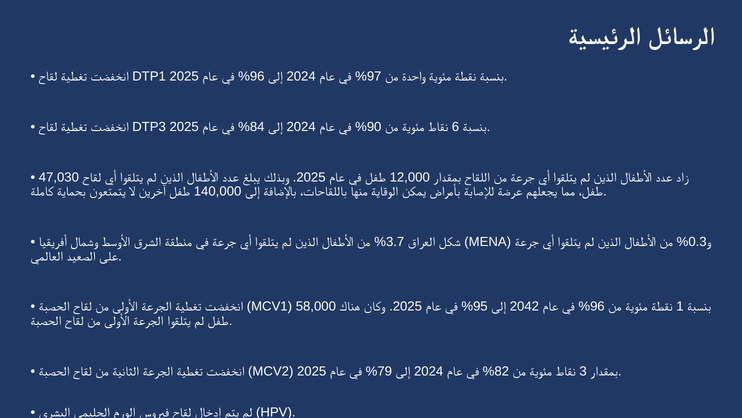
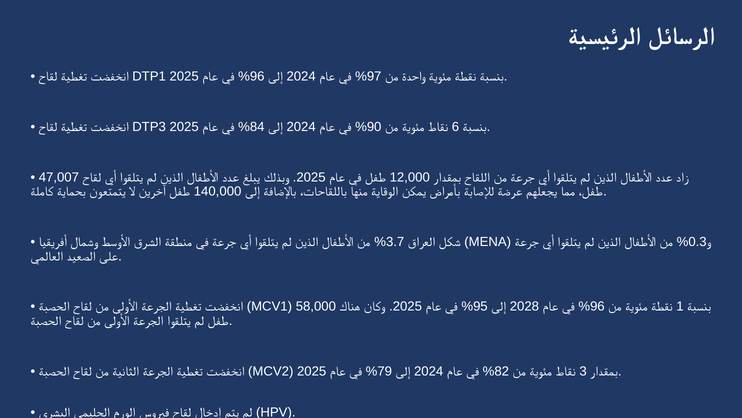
47,030: 47,030 -> 47,007 (59, 177)
2042: 2042 -> 2028 (524, 306)
